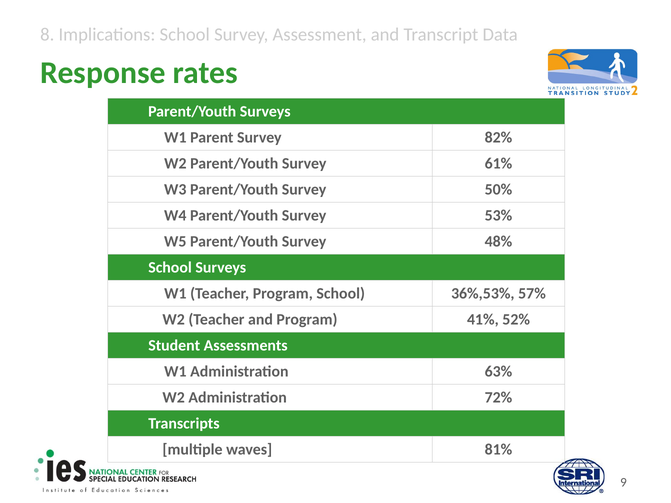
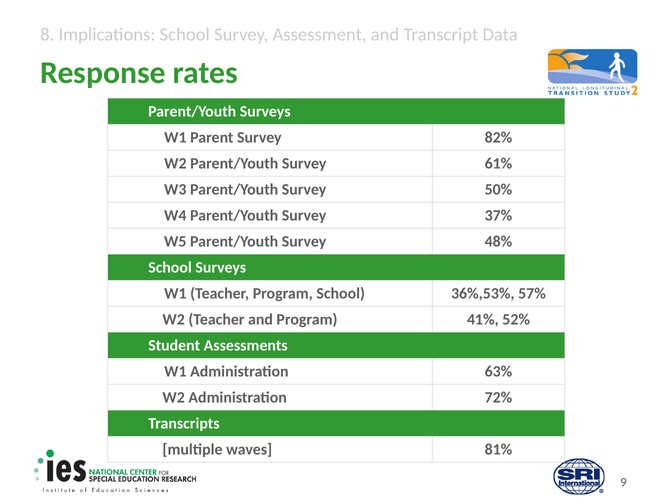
53%: 53% -> 37% (498, 216)
